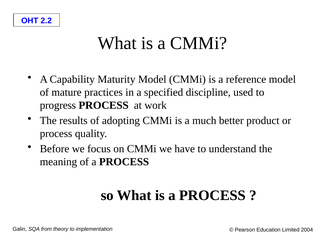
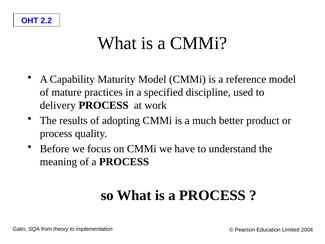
progress: progress -> delivery (58, 105)
